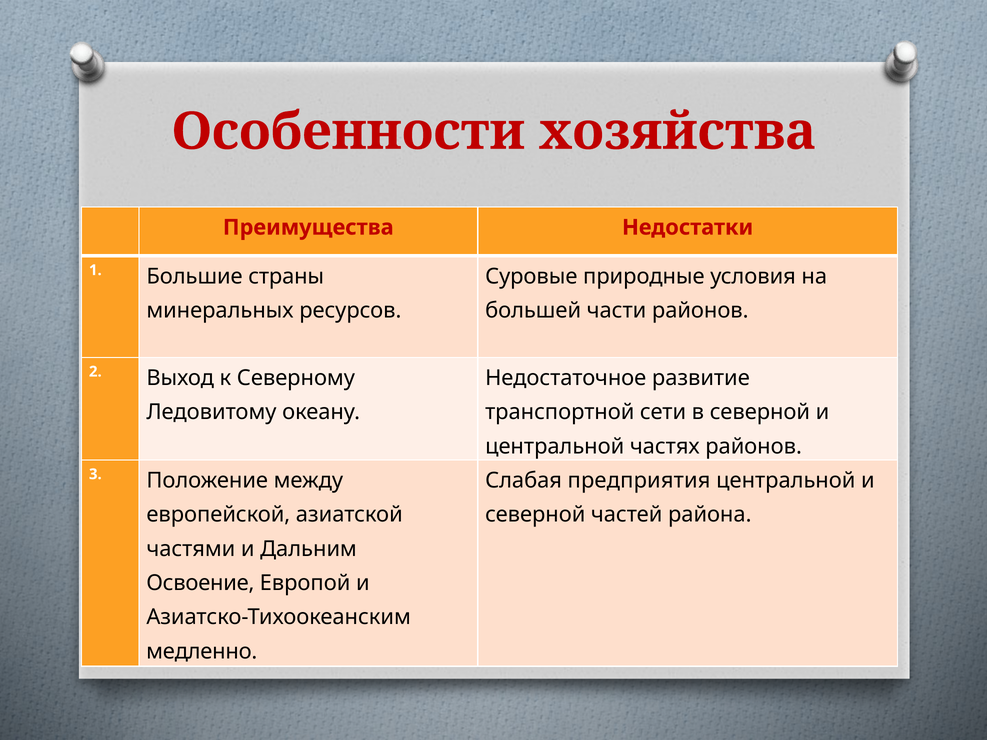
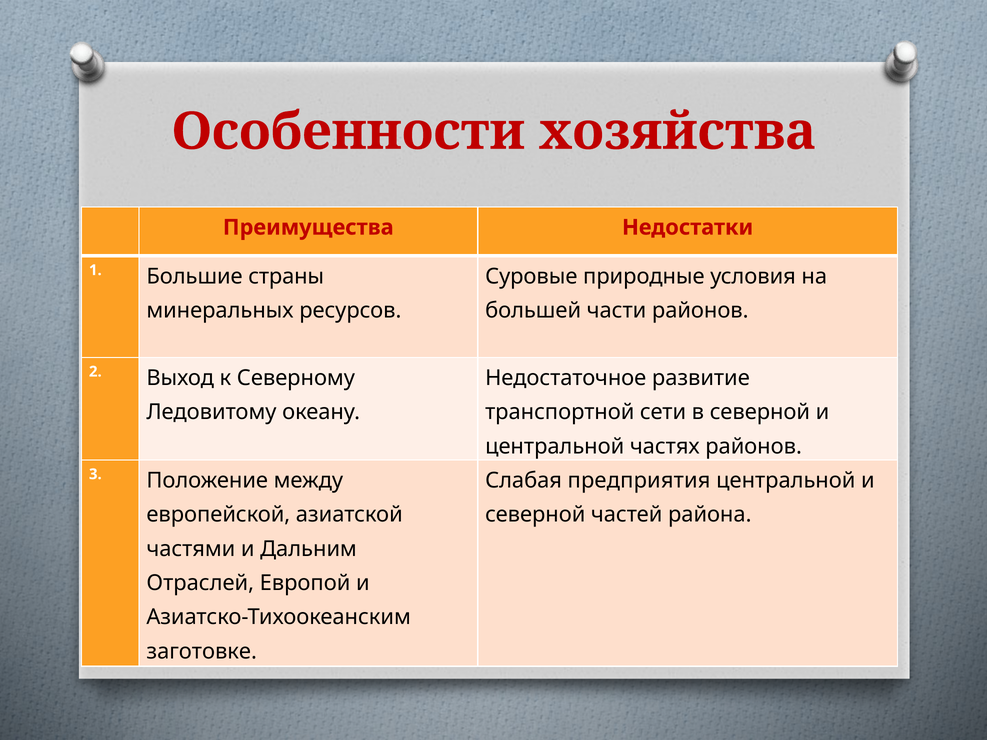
Освоение: Освоение -> Отраслей (200, 583)
медленно: медленно -> заготовке (202, 652)
